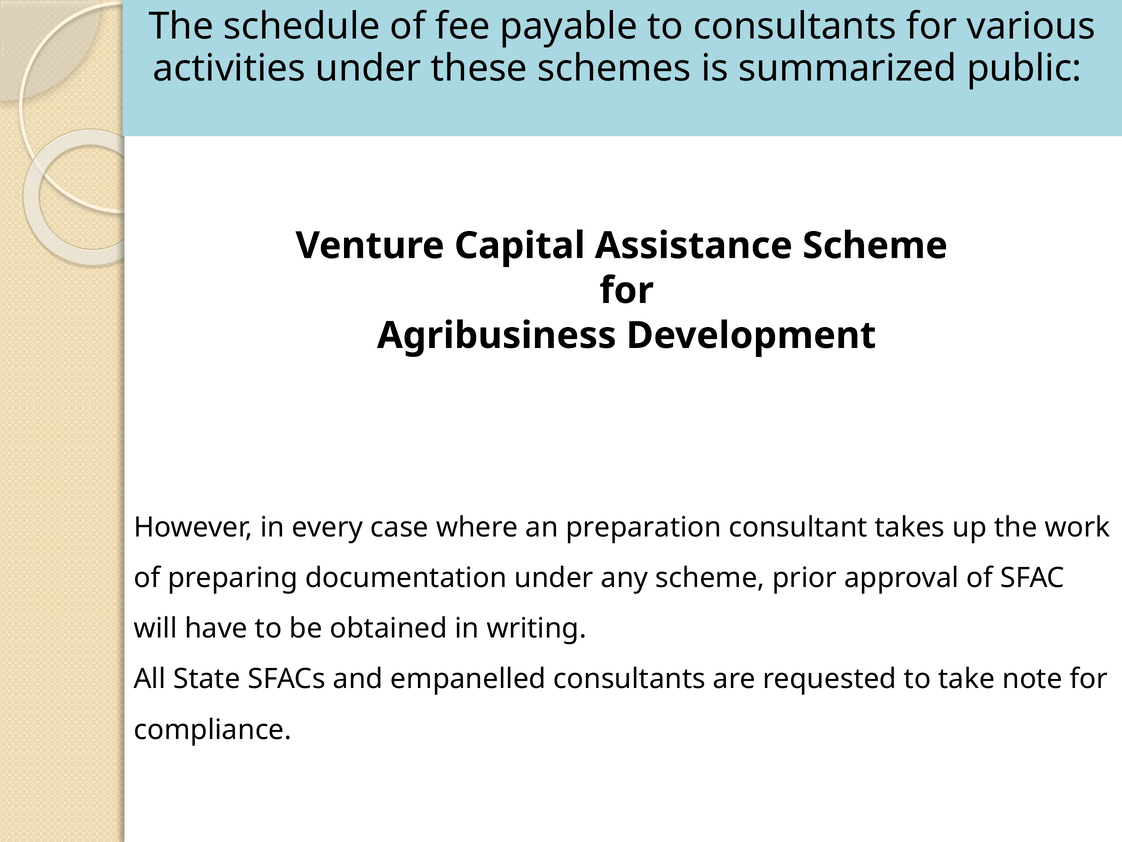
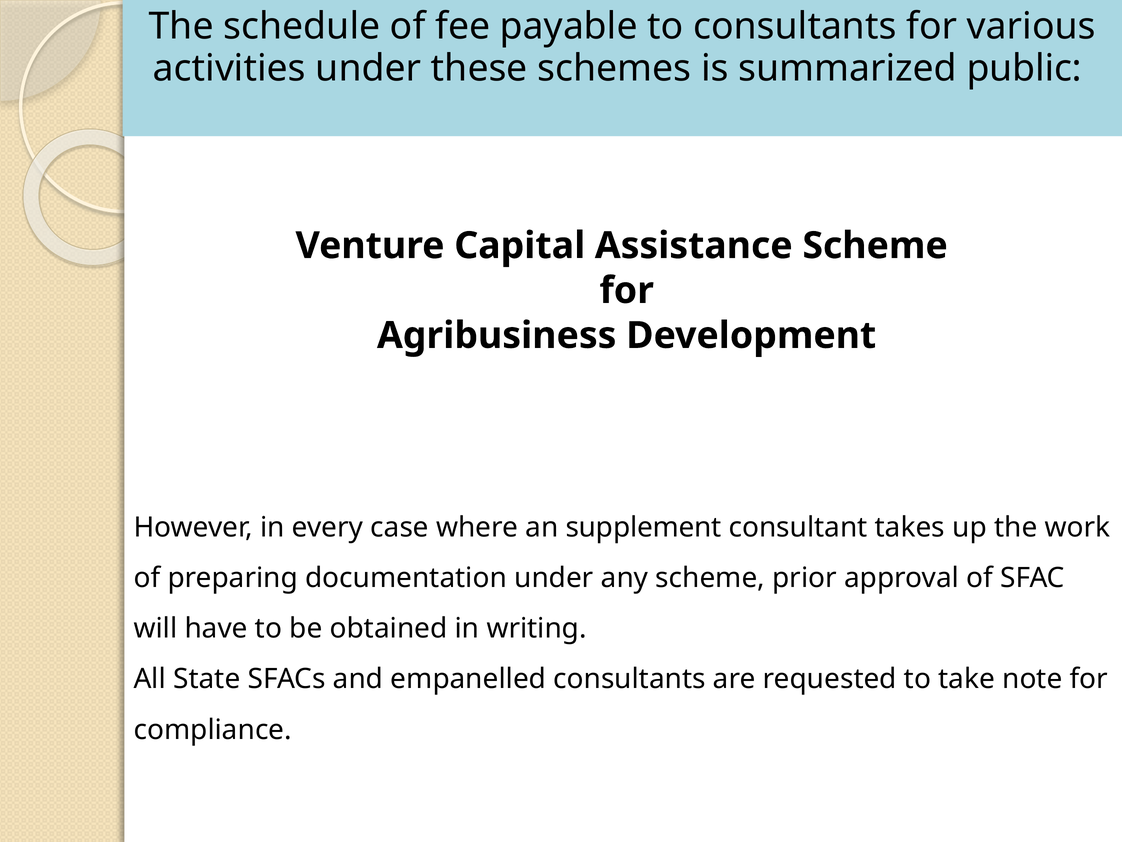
preparation: preparation -> supplement (644, 527)
